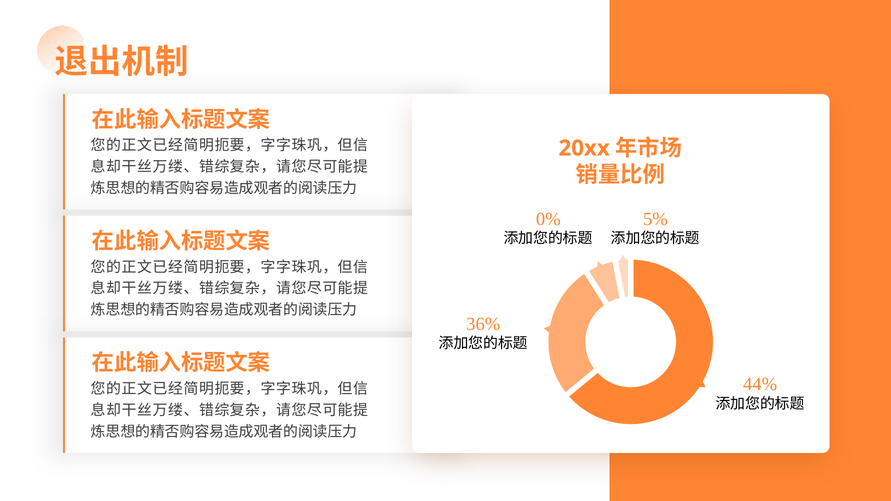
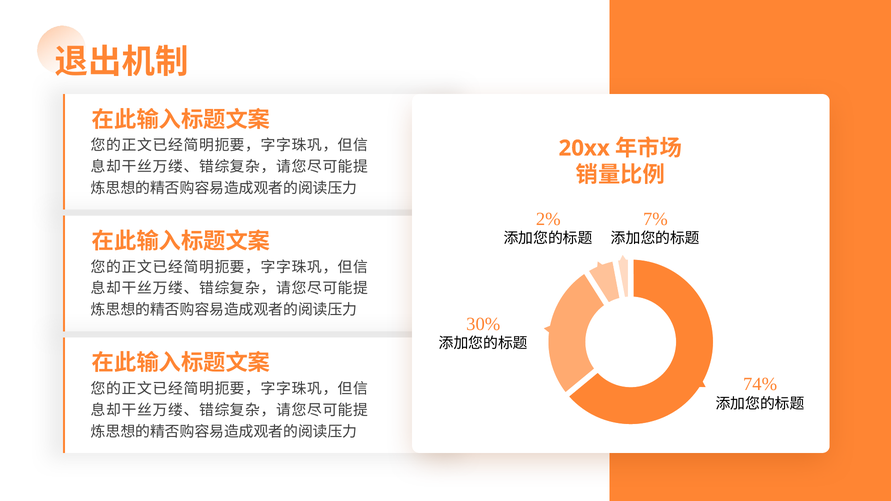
0%: 0% -> 2% (548, 219)
5%: 5% -> 7% (655, 219)
36%: 36% -> 30% (483, 324)
44%: 44% -> 74% (760, 384)
